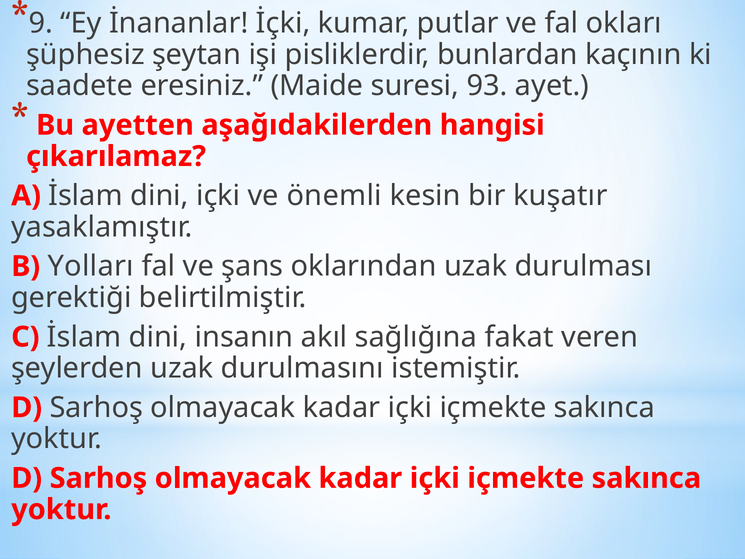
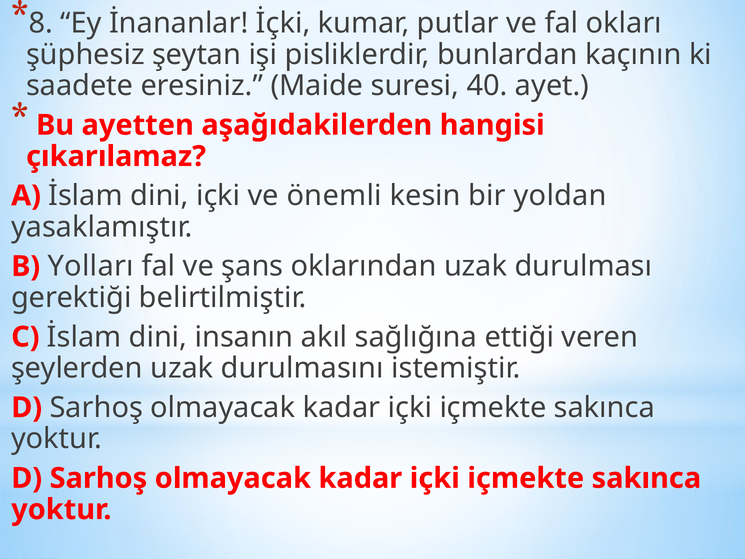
9: 9 -> 8 (41, 23)
93: 93 -> 40 (487, 86)
kuşatır: kuşatır -> yoldan (560, 196)
fakat: fakat -> ettiği (519, 337)
